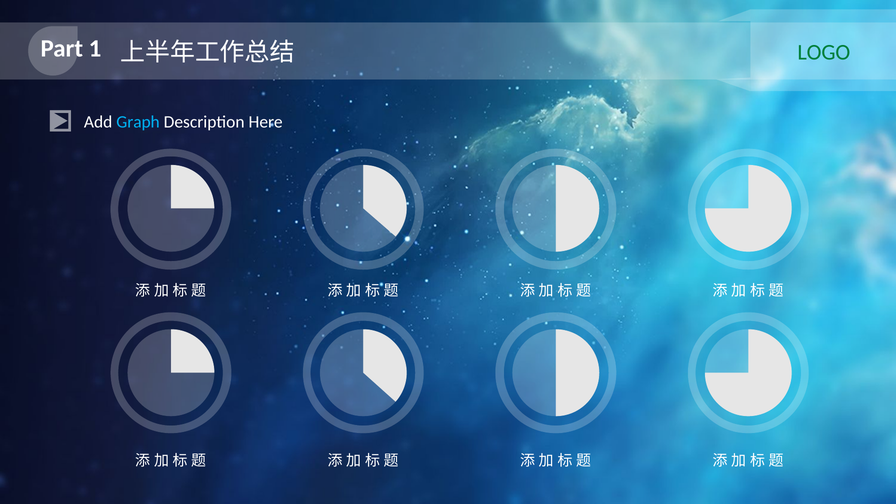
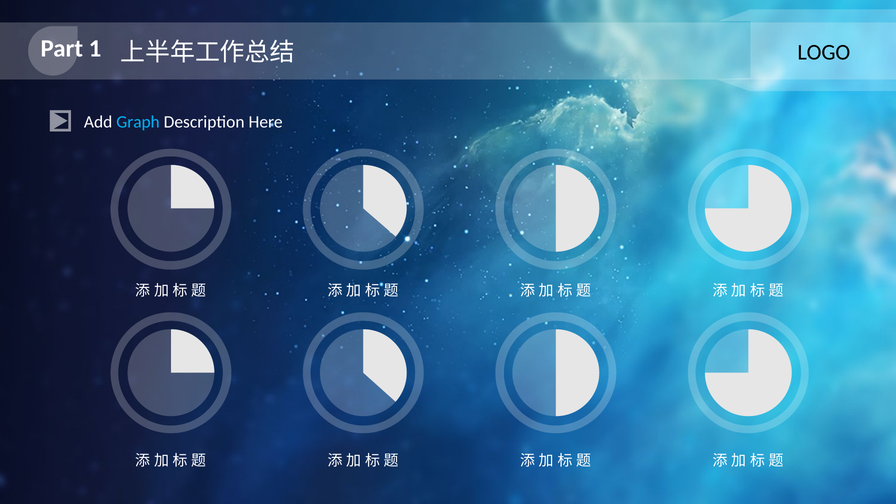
LOGO colour: green -> black (824, 52)
